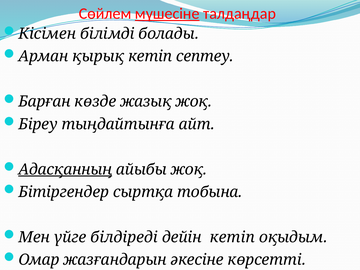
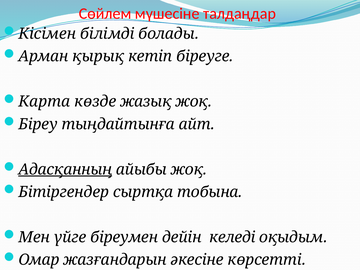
мүшесіне underline: present -> none (167, 14)
септеу: септеу -> біреуге (205, 56)
Барған: Барған -> Карта (44, 102)
білдіреді: білдіреді -> біреумен (124, 237)
дейін кетіп: кетіп -> келеді (232, 237)
